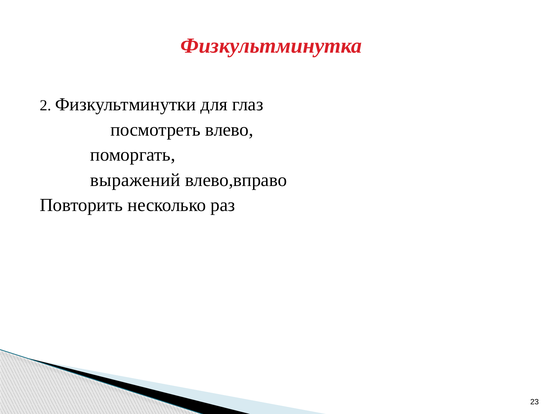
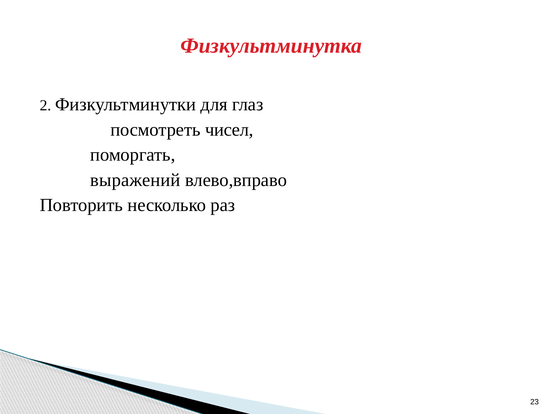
влево: влево -> чисел (229, 130)
